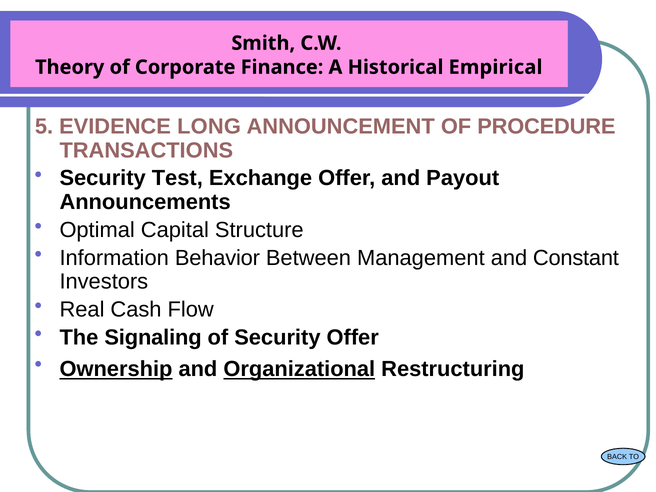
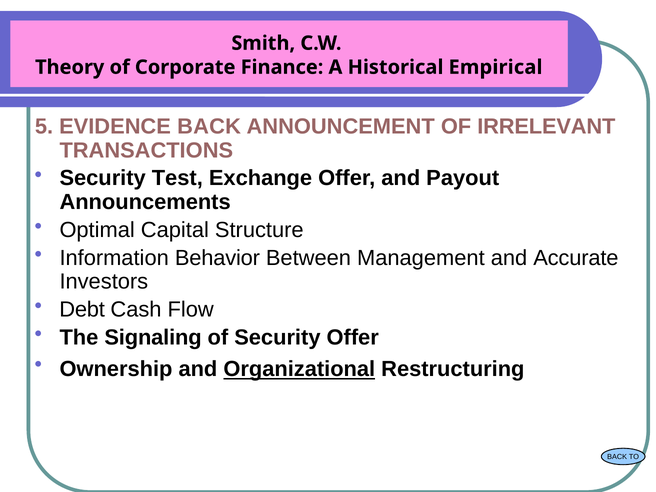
EVIDENCE LONG: LONG -> BACK (209, 127)
PROCEDURE: PROCEDURE -> IRRELEVANT (546, 127)
Constant: Constant -> Accurate (576, 258)
Real: Real -> Debt (82, 309)
Ownership underline: present -> none (116, 369)
